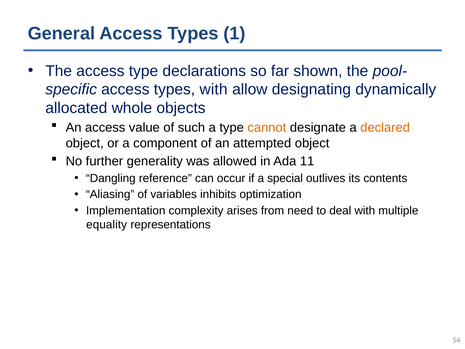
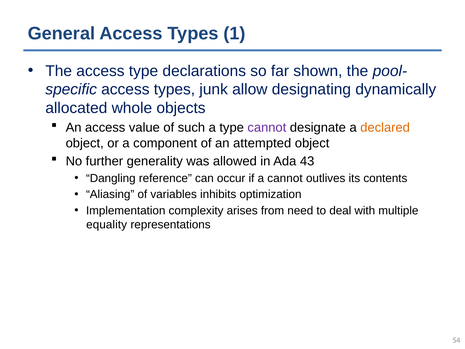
types with: with -> junk (214, 89)
cannot colour: orange -> purple (267, 127)
11: 11 -> 43 (307, 161)
a special: special -> cannot (285, 178)
